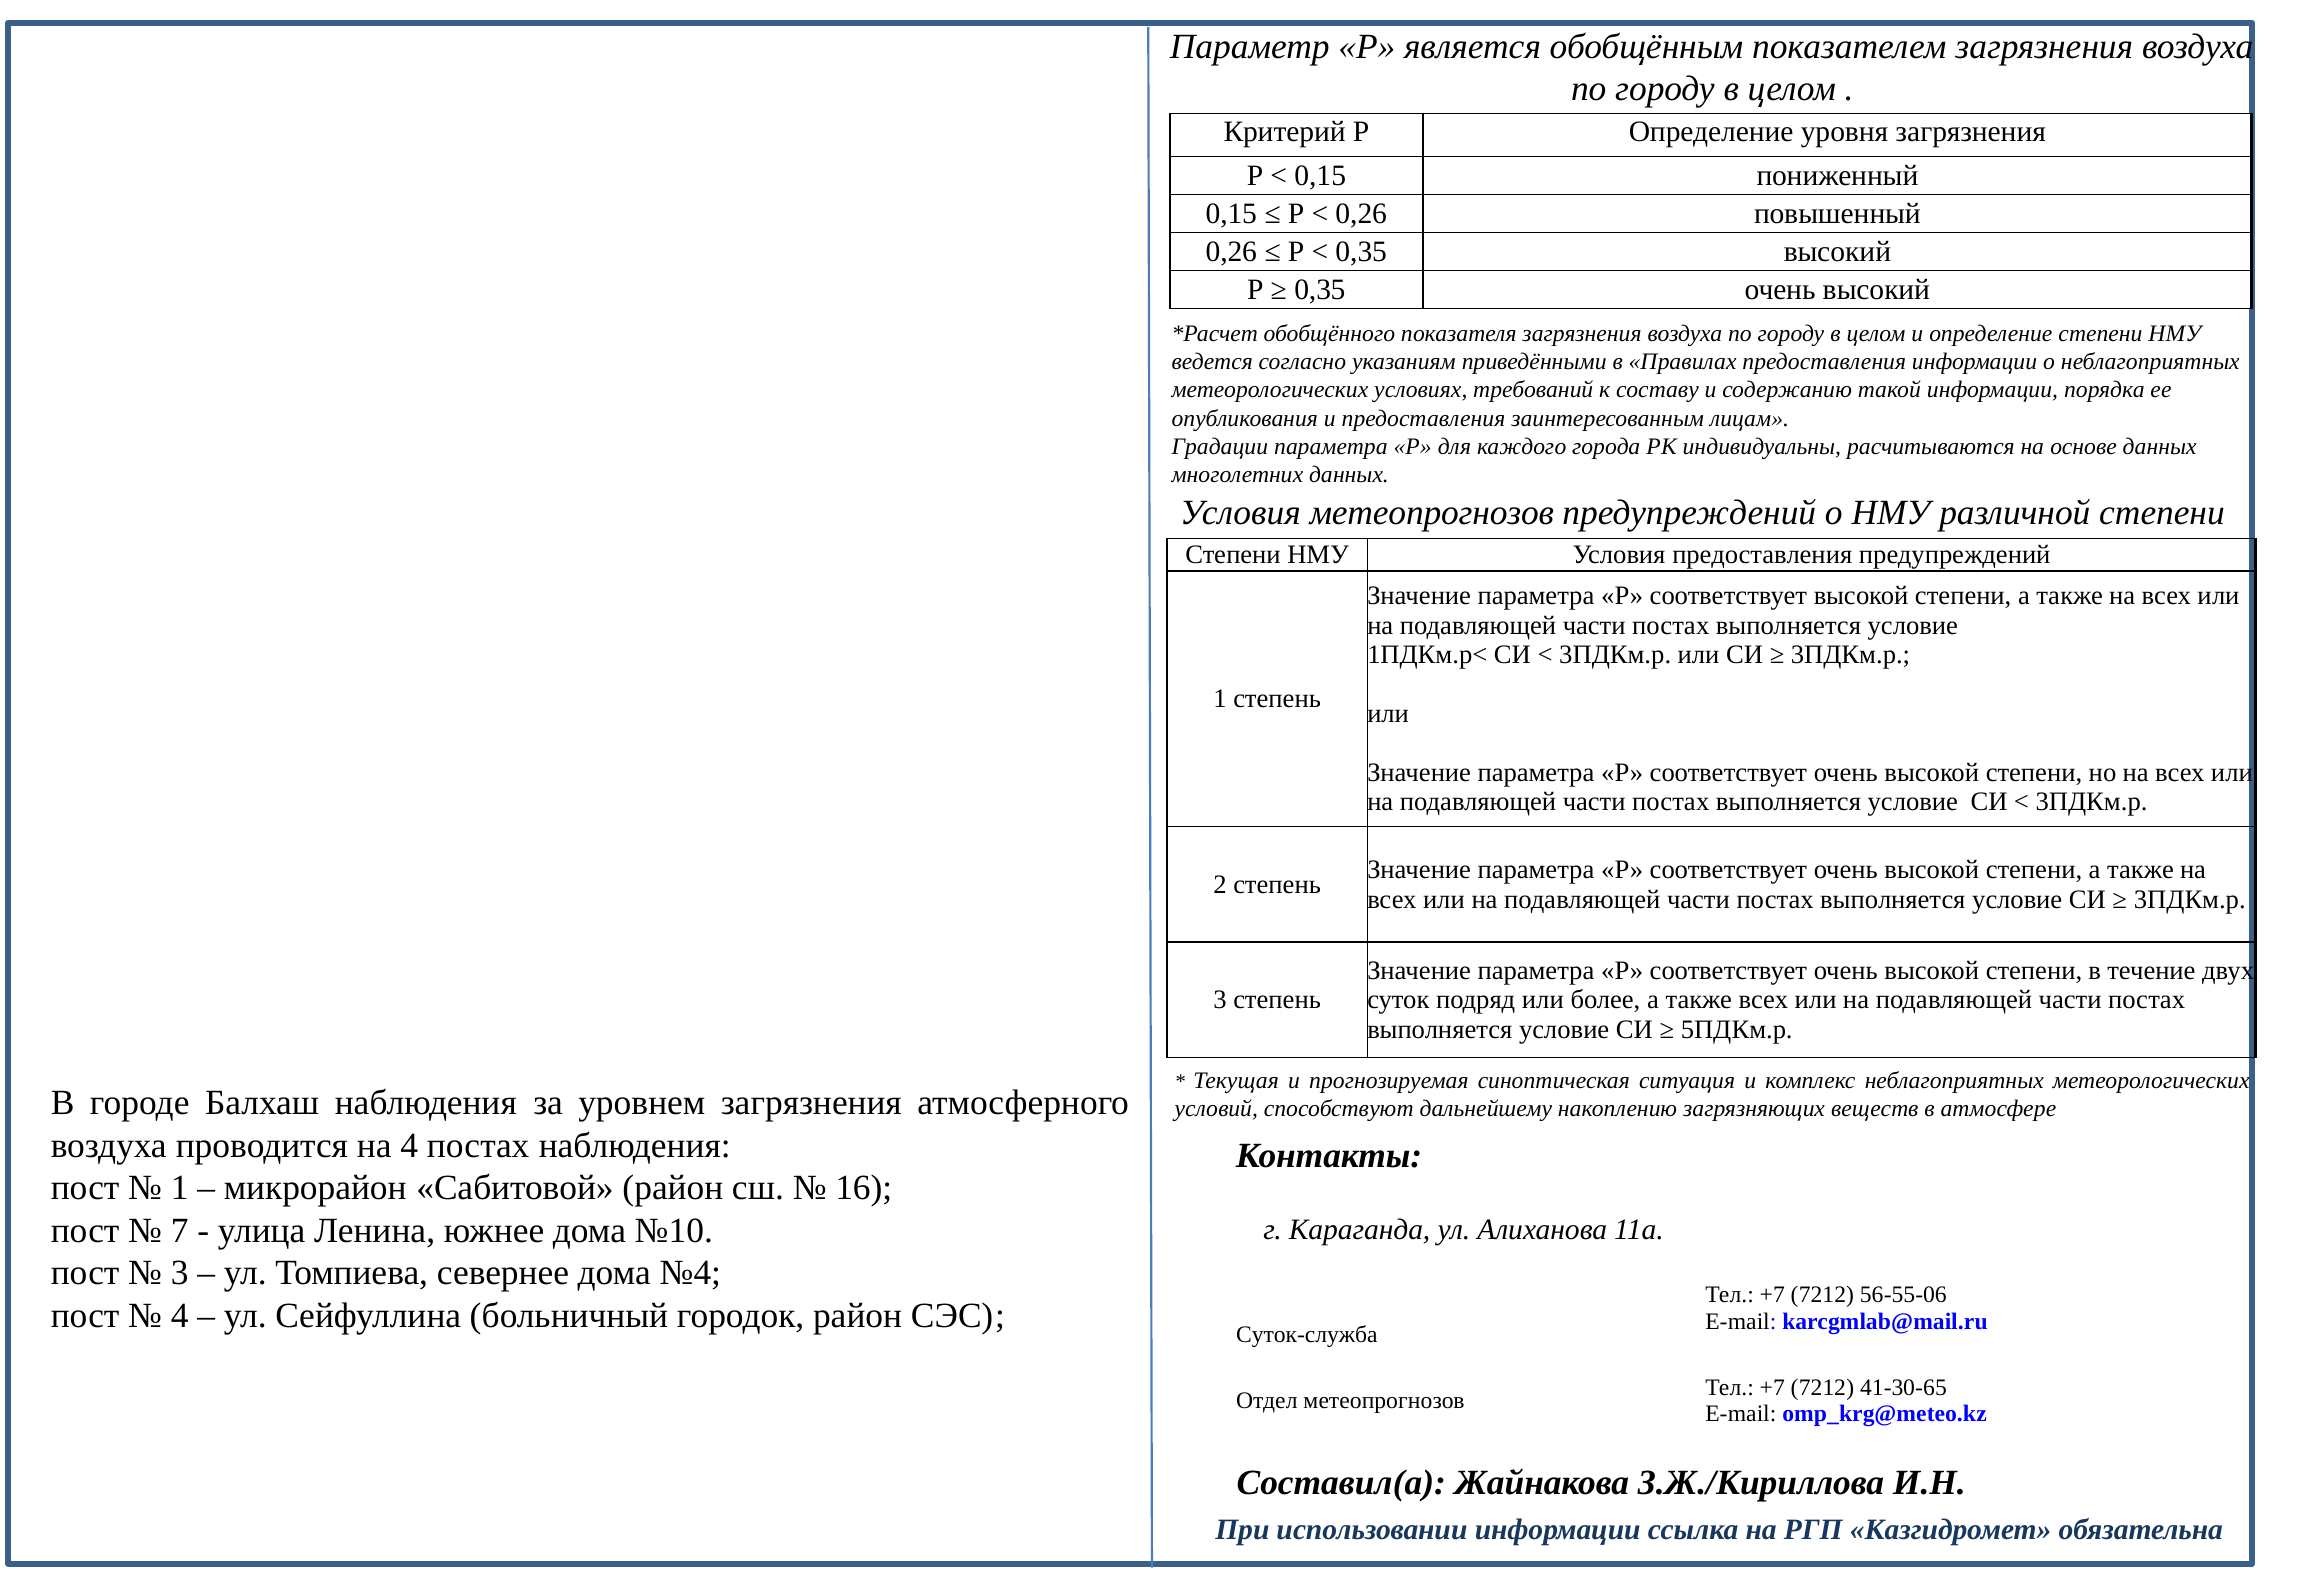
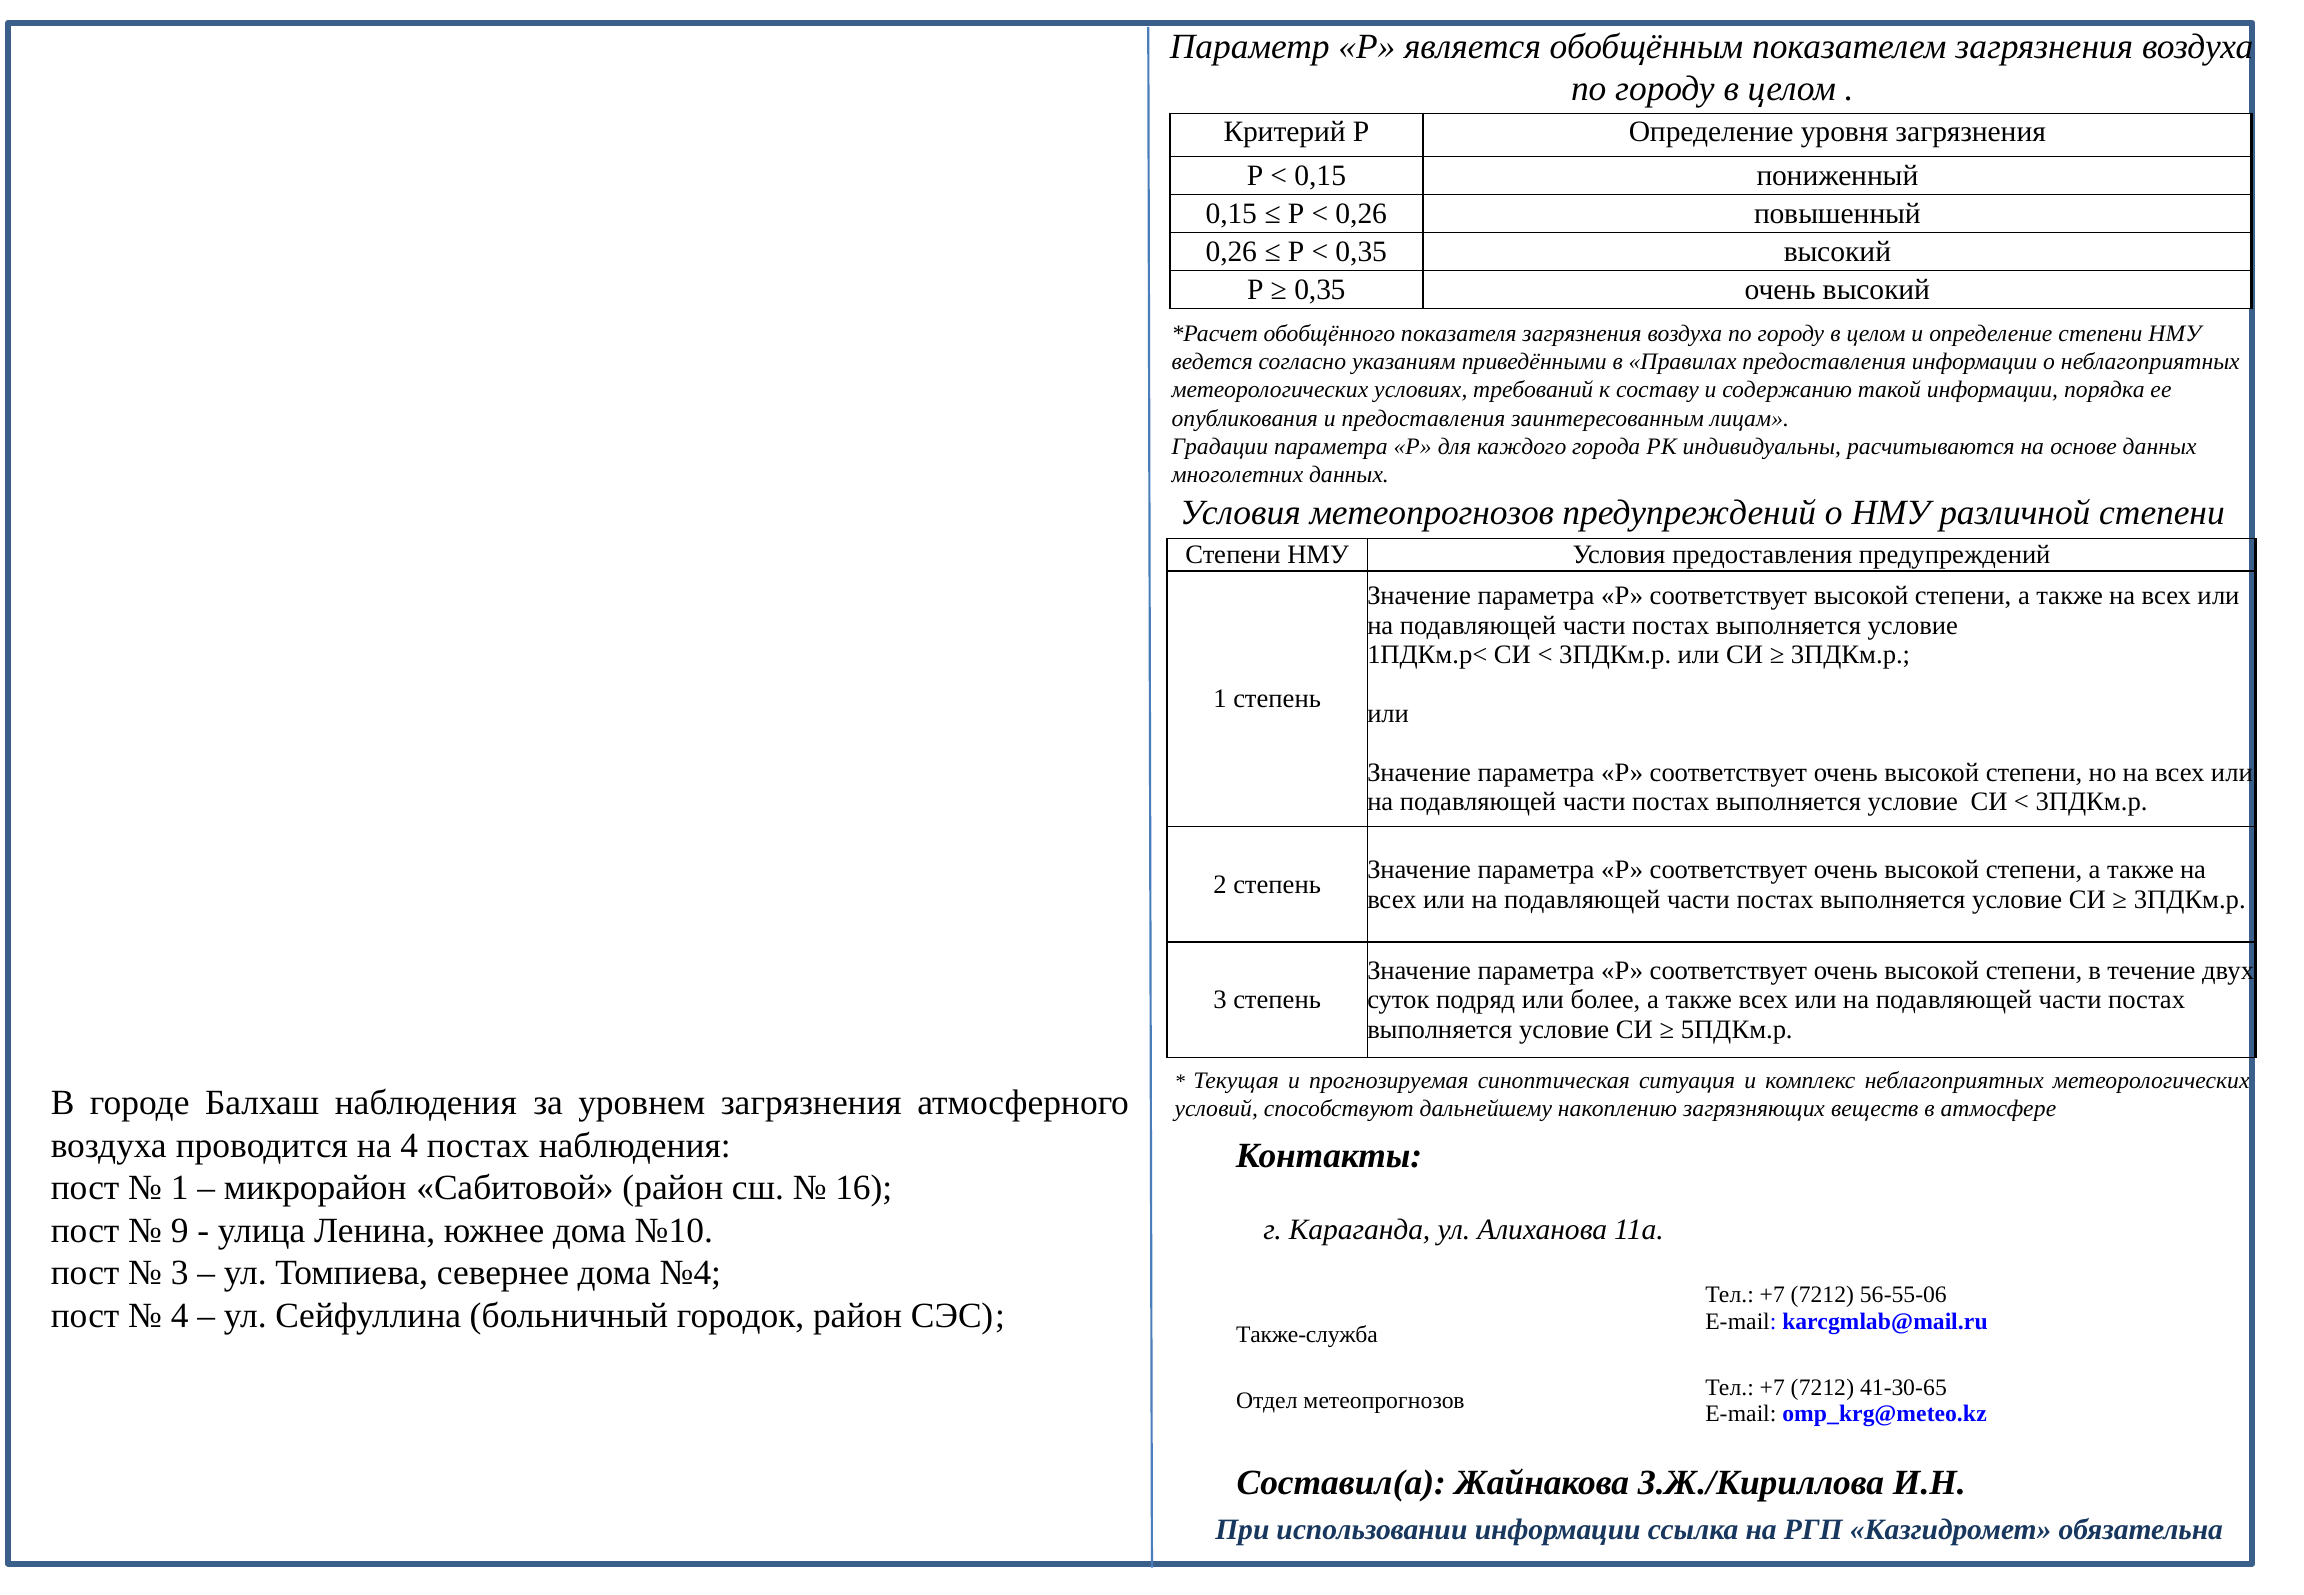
7: 7 -> 9 (180, 1231)
Суток-служба: Суток-служба -> Также-служба (1307, 1335)
